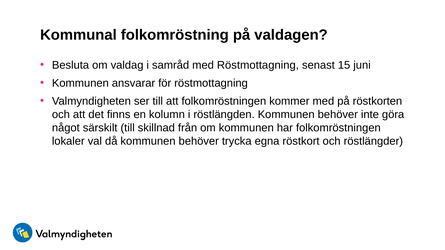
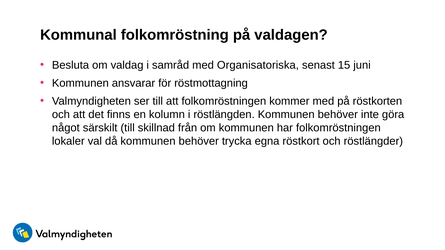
med Röstmottagning: Röstmottagning -> Organisatoriska (258, 65)
